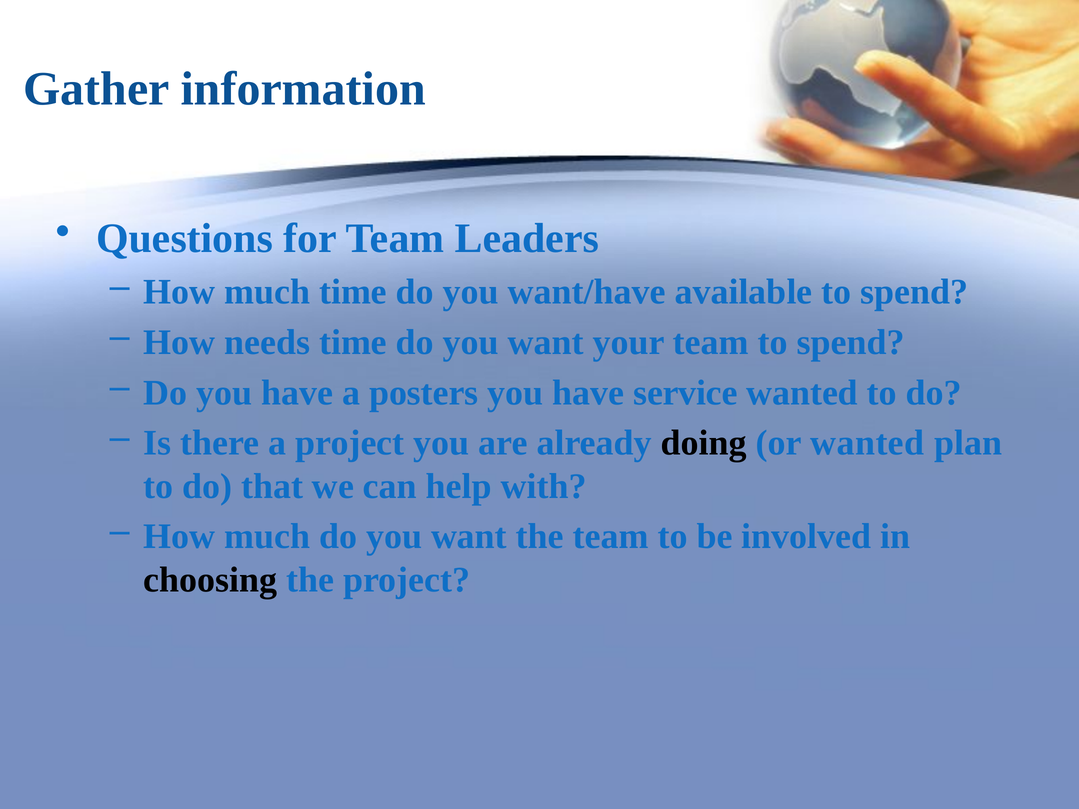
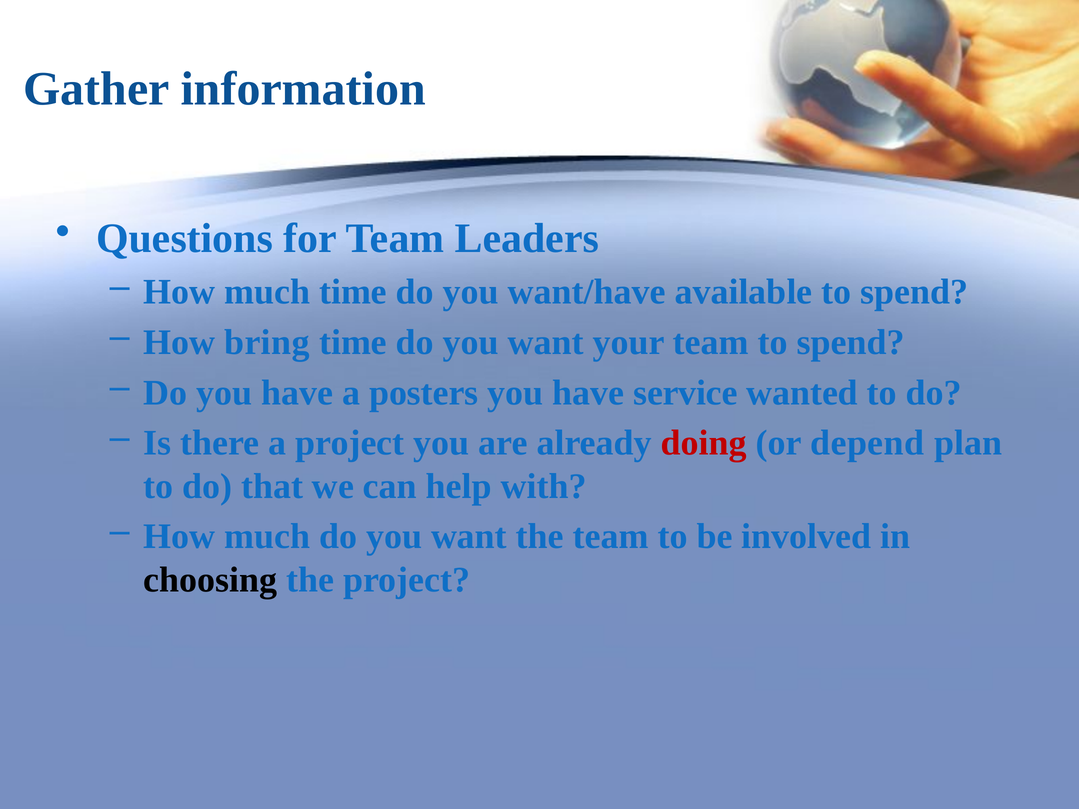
needs: needs -> bring (267, 343)
doing colour: black -> red (704, 443)
or wanted: wanted -> depend (867, 443)
